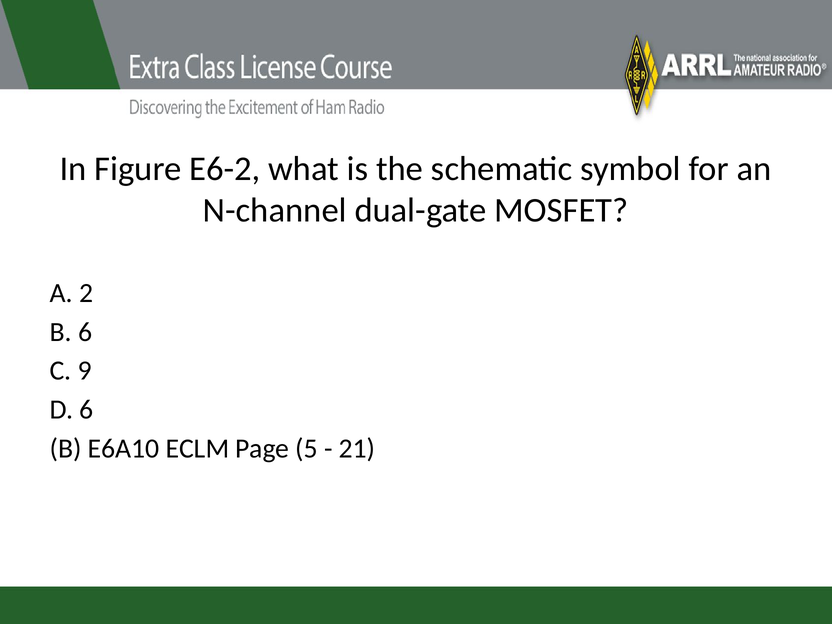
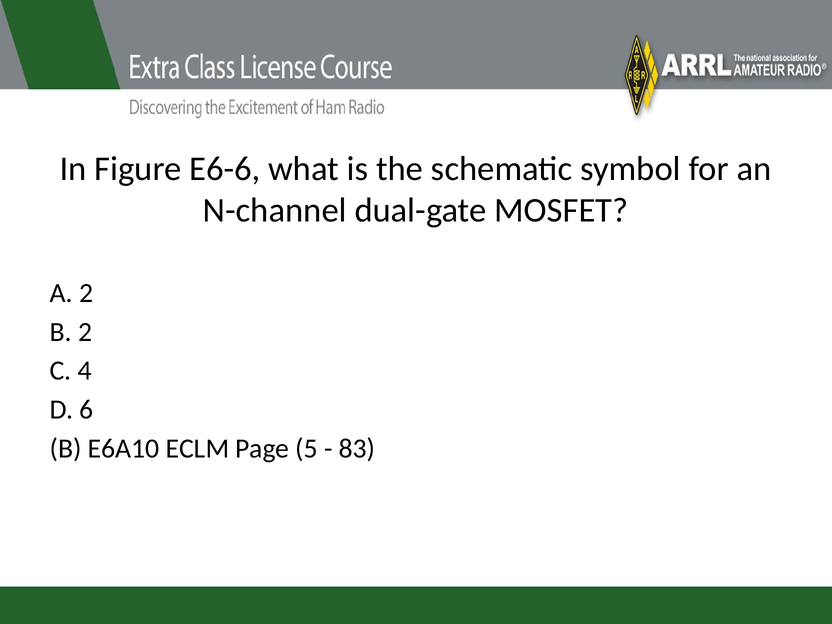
E6-2: E6-2 -> E6-6 (225, 169)
B 6: 6 -> 2 (85, 332)
9: 9 -> 4 (85, 371)
21: 21 -> 83 (357, 448)
